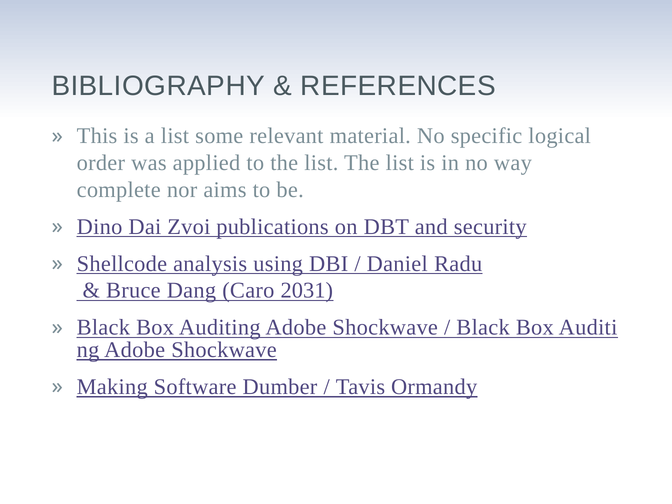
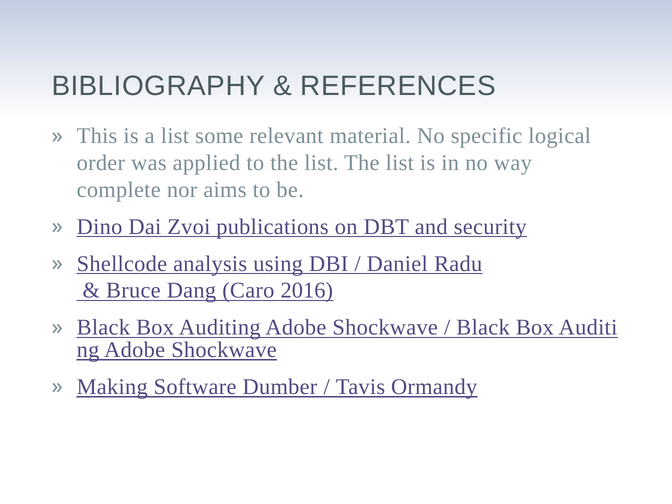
2031: 2031 -> 2016 (307, 291)
